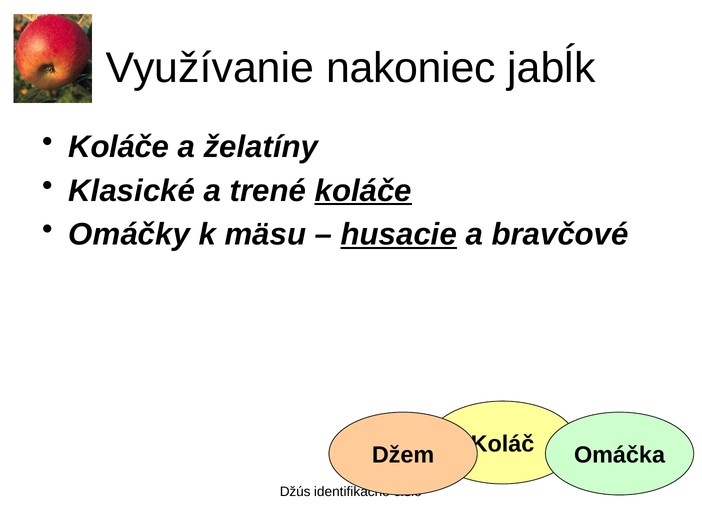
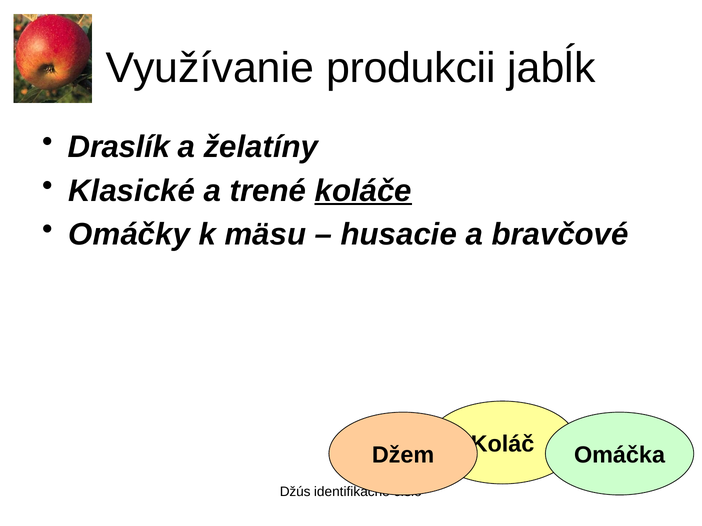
nakoniec: nakoniec -> produkcii (411, 68)
Koláče: Koláče -> Draslík (119, 147)
husacie underline: present -> none (399, 235)
